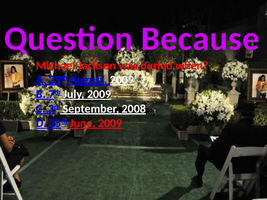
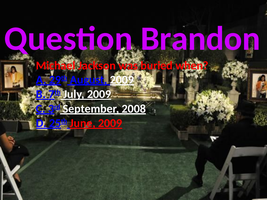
Because: Because -> Brandon (200, 39)
